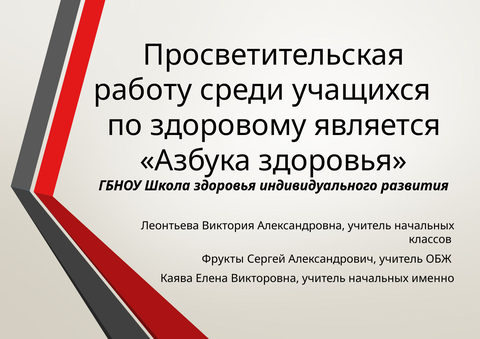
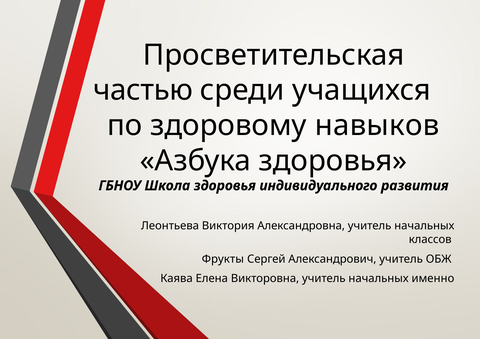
работу: работу -> частью (143, 90)
является: является -> навыков (377, 126)
